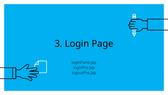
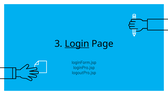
Login underline: none -> present (77, 44)
